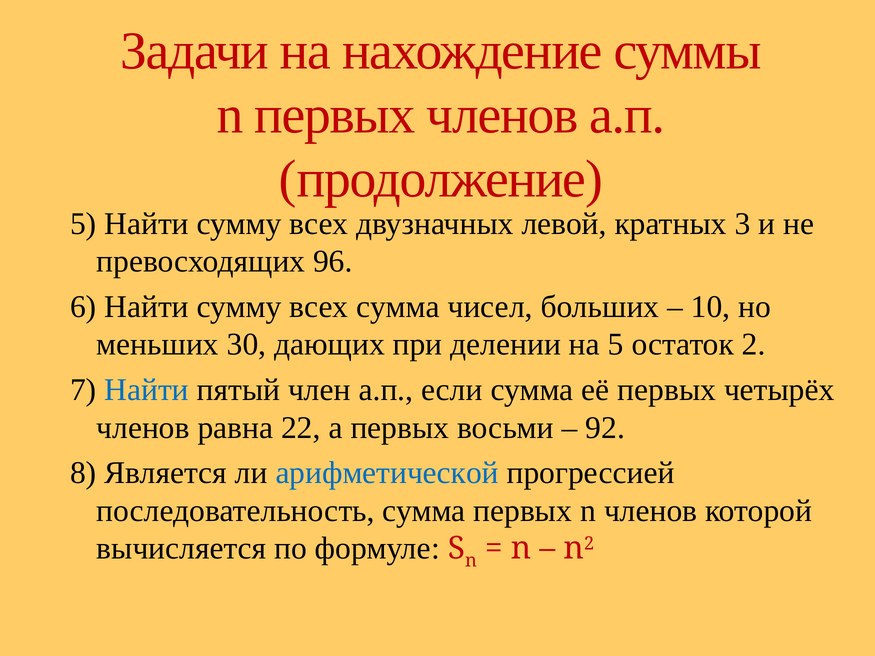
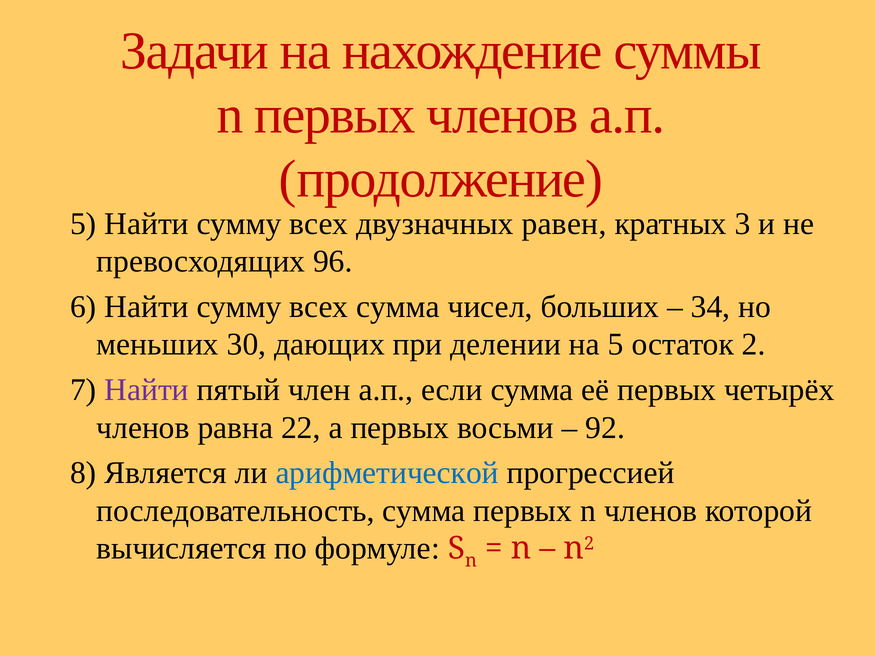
левой: левой -> равен (564, 224)
10: 10 -> 34 (711, 307)
Найти colour: blue -> purple (147, 390)
